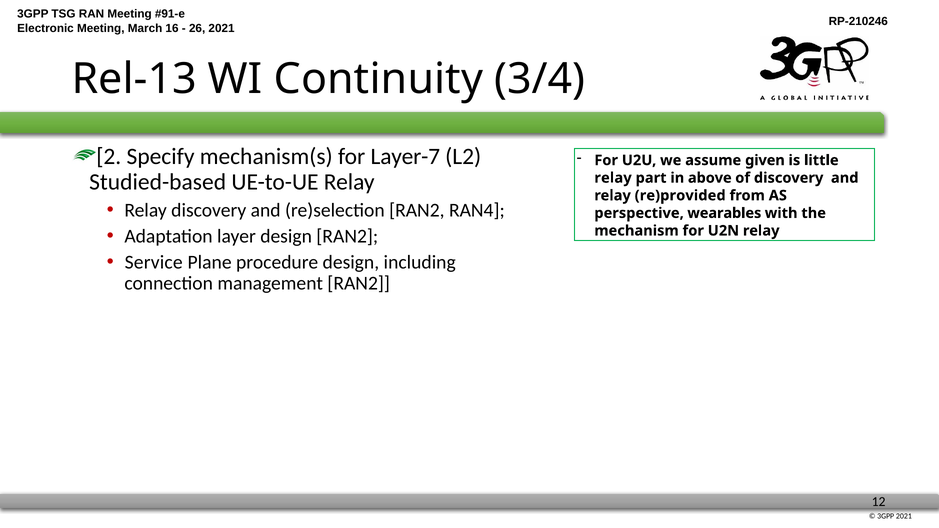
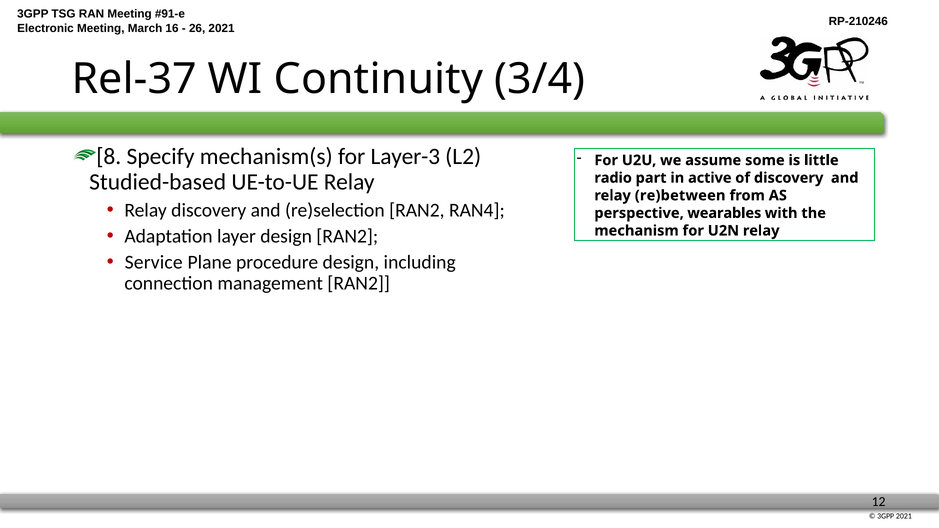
Rel-13: Rel-13 -> Rel-37 (134, 79)
2: 2 -> 8 (109, 157)
Layer-7: Layer-7 -> Layer-3 (405, 157)
given: given -> some (765, 160)
relay: relay -> radio (613, 178)
above: above -> active (710, 178)
re)provided: re)provided -> re)between (680, 196)
